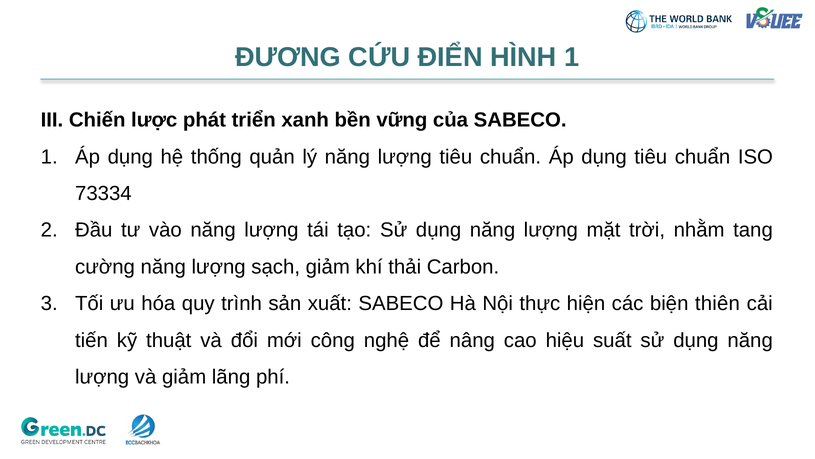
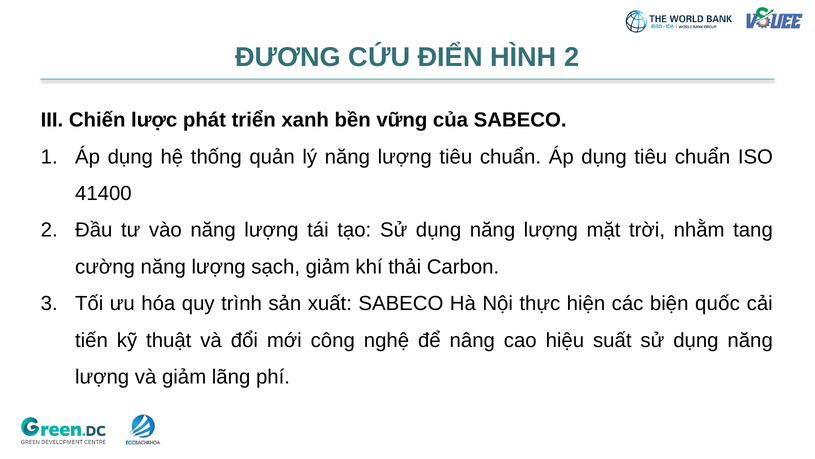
HÌNH 1: 1 -> 2 (572, 57)
73334: 73334 -> 41400 (103, 193)
thiên: thiên -> quốc (717, 303)
